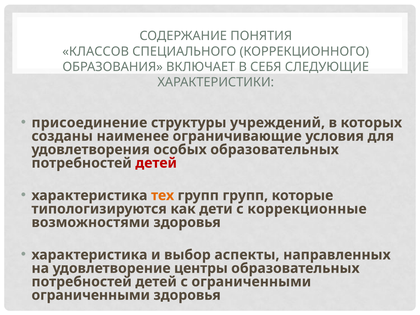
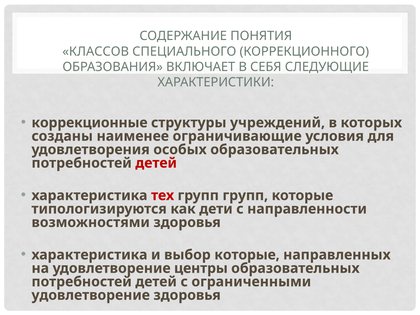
присоединение: присоединение -> коррекционные (90, 123)
тех colour: orange -> red (163, 195)
коррекционные: коррекционные -> направленности (307, 209)
выбор аспекты: аспекты -> которые (247, 255)
ограниченными: ограниченными -> удовлетворение (91, 295)
